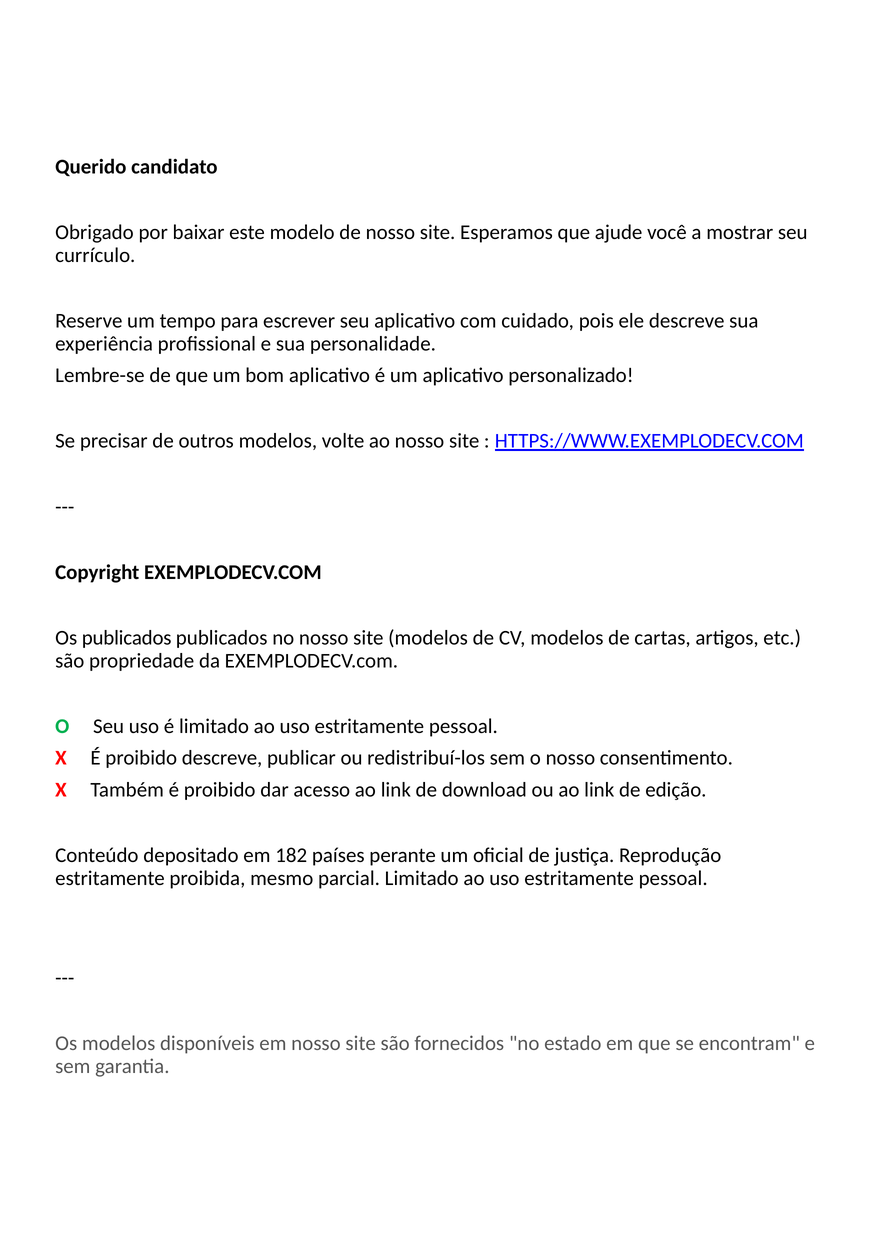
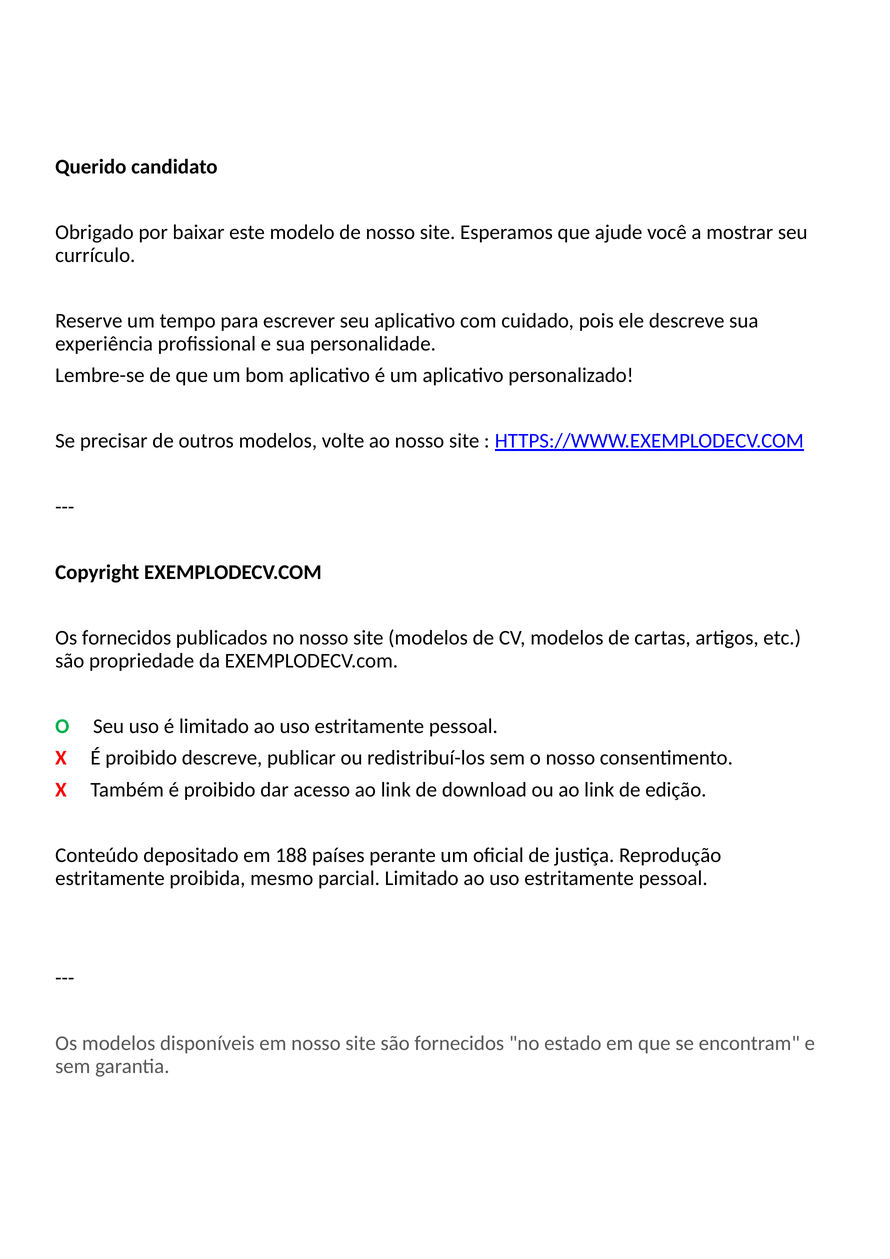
Os publicados: publicados -> fornecidos (127, 637)
182: 182 -> 188 (291, 854)
